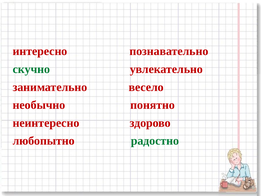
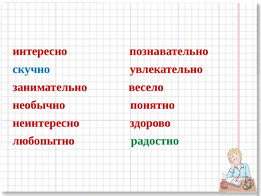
скучно colour: green -> blue (31, 69)
